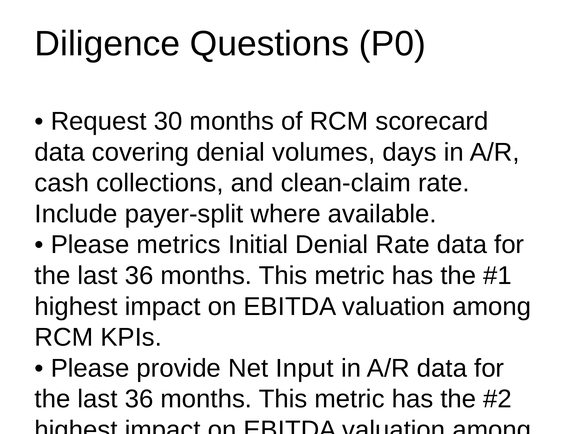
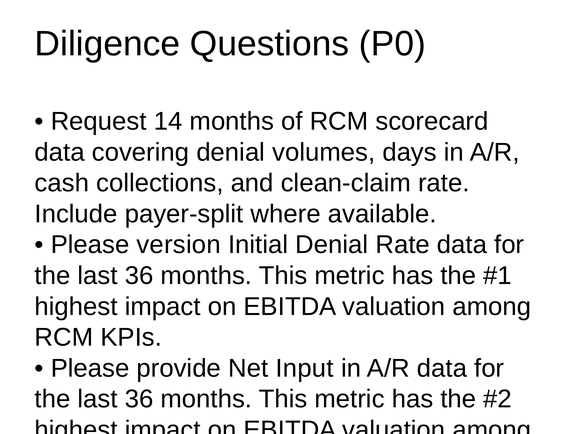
30: 30 -> 14 (168, 121)
metrics: metrics -> version (179, 245)
